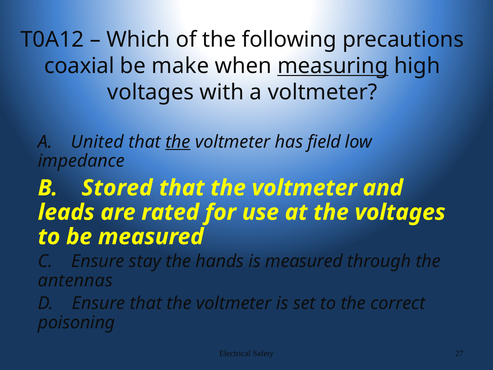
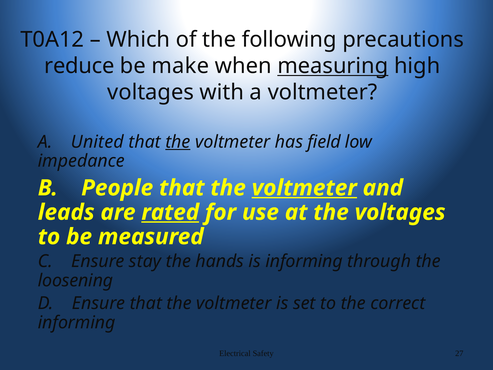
coaxial: coaxial -> reduce (79, 66)
Stored: Stored -> People (117, 188)
voltmeter underline: none -> present (304, 188)
rated underline: none -> present (170, 212)
is measured: measured -> informing (304, 261)
antennas: antennas -> loosening (75, 280)
poisoning: poisoning -> informing (77, 322)
